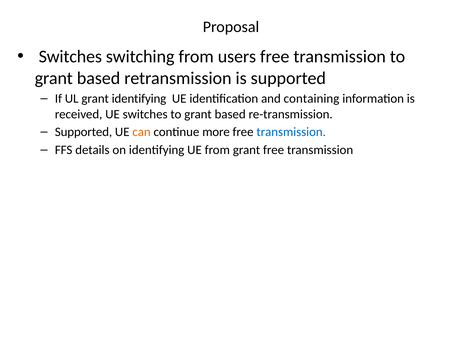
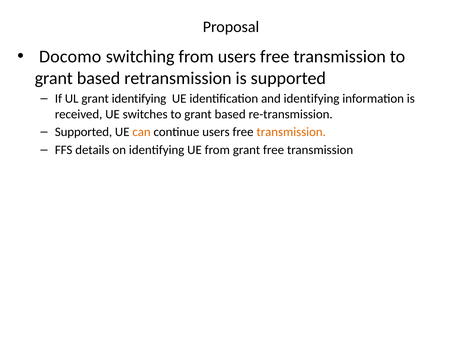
Switches: Switches -> Docomo (70, 57)
and containing: containing -> identifying (312, 99)
continue more: more -> users (216, 132)
transmission colour: blue -> orange (291, 132)
